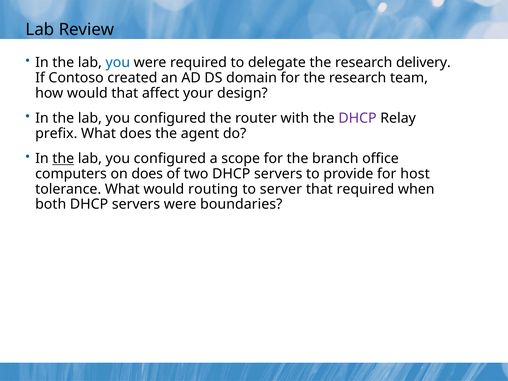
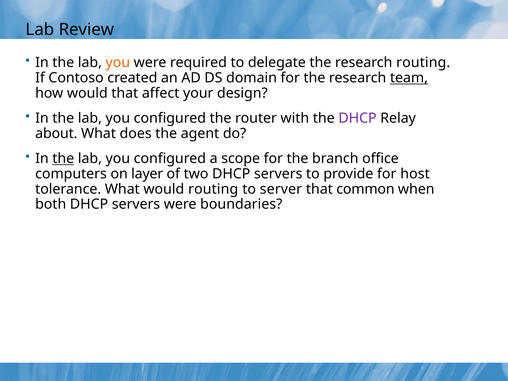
you colour: blue -> orange (118, 63)
research delivery: delivery -> routing (423, 63)
team underline: none -> present (409, 78)
prefix: prefix -> about (56, 134)
on does: does -> layer (147, 174)
that required: required -> common (365, 189)
